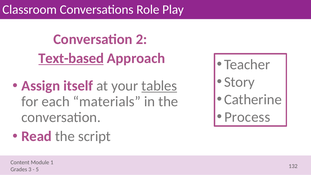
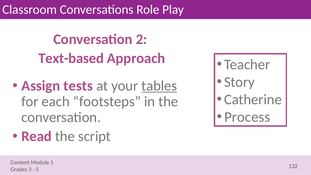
Text-based underline: present -> none (71, 58)
itself: itself -> tests (78, 86)
materials: materials -> footsteps (107, 102)
